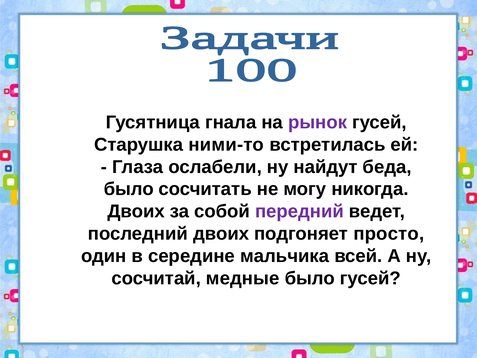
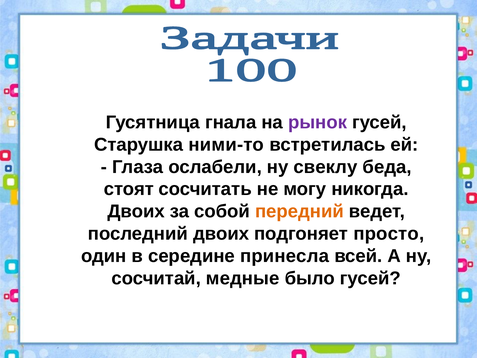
найдут: найдут -> свеклу (325, 167)
было: было -> стоят (129, 189)
передний colour: purple -> orange (299, 211)
мальчика: мальчика -> принесла (285, 256)
